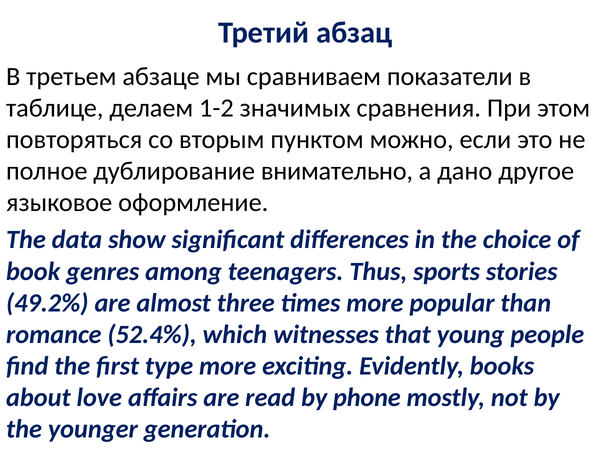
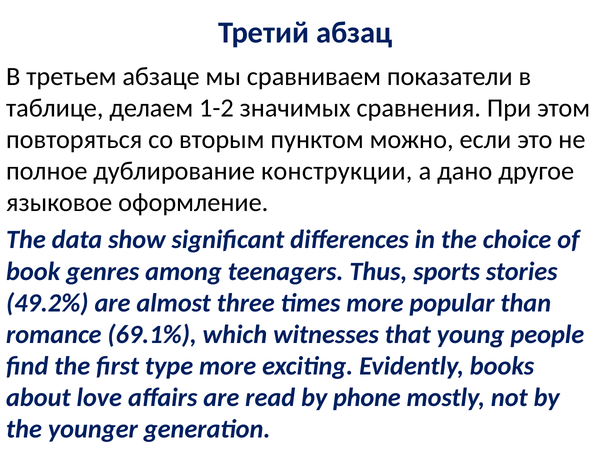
внимательно: внимательно -> конструкции (337, 171)
52.4%: 52.4% -> 69.1% (152, 335)
